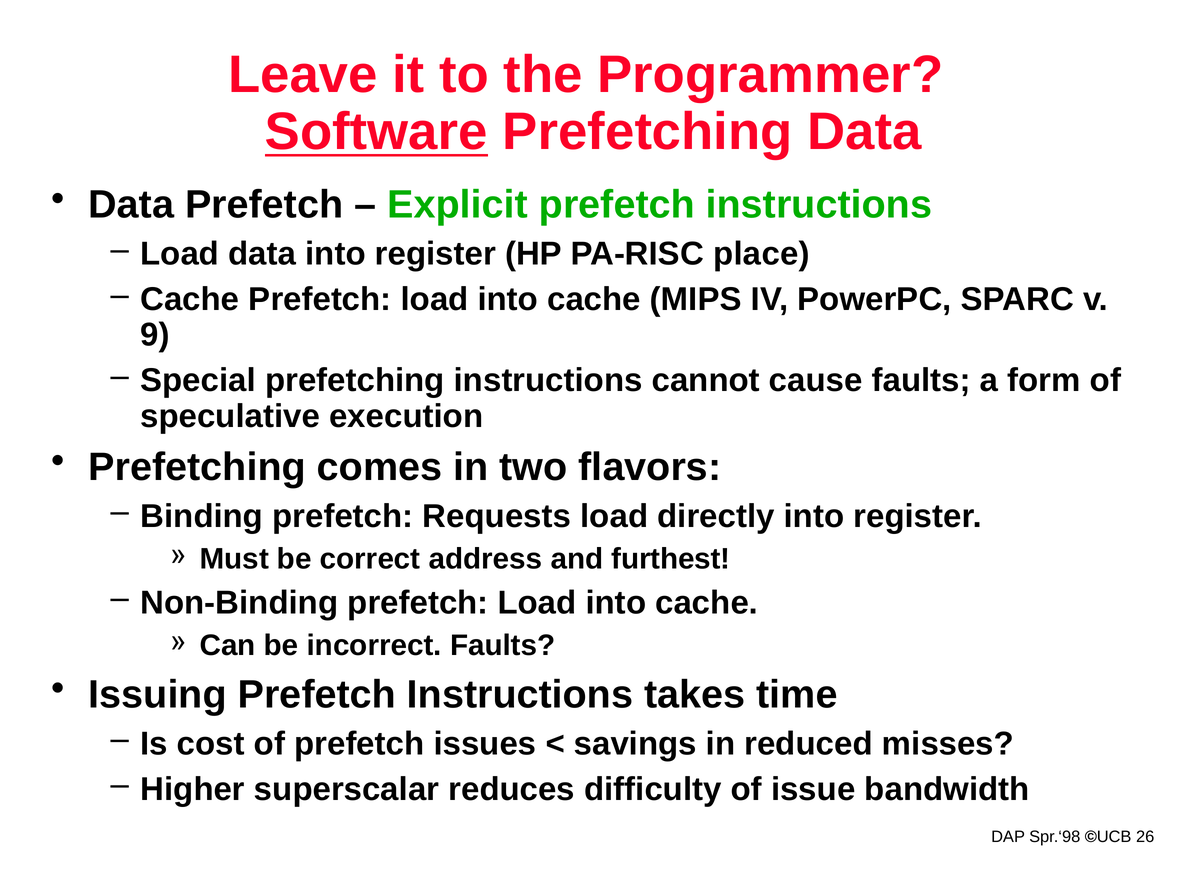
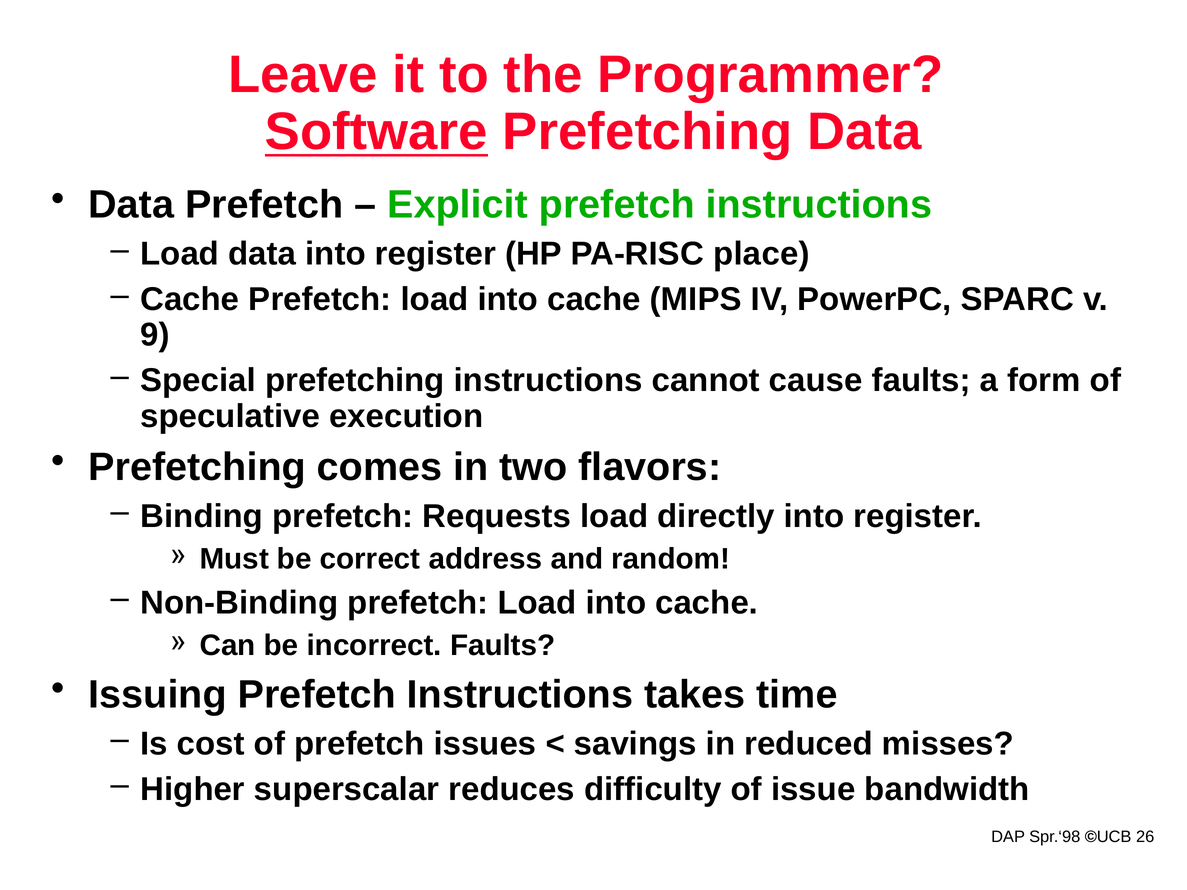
furthest: furthest -> random (671, 559)
